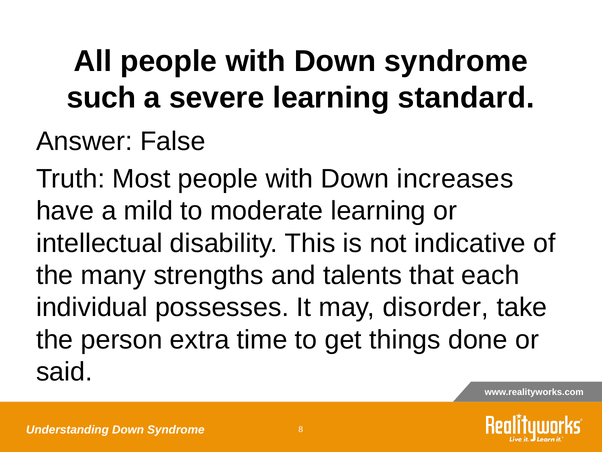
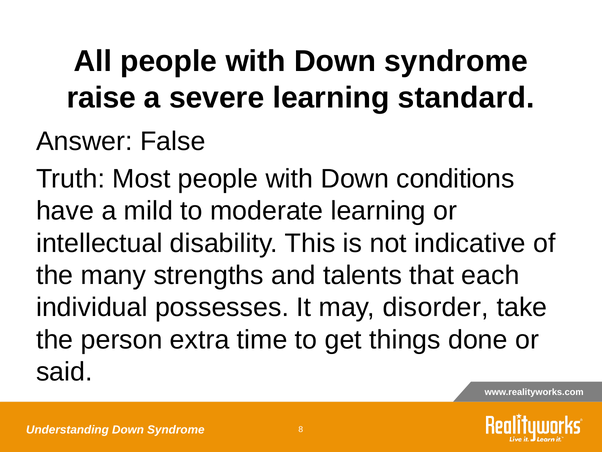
such: such -> raise (101, 97)
increases: increases -> conditions (455, 179)
